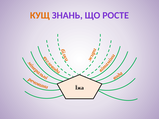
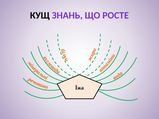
КУЩ colour: orange -> black (40, 15)
